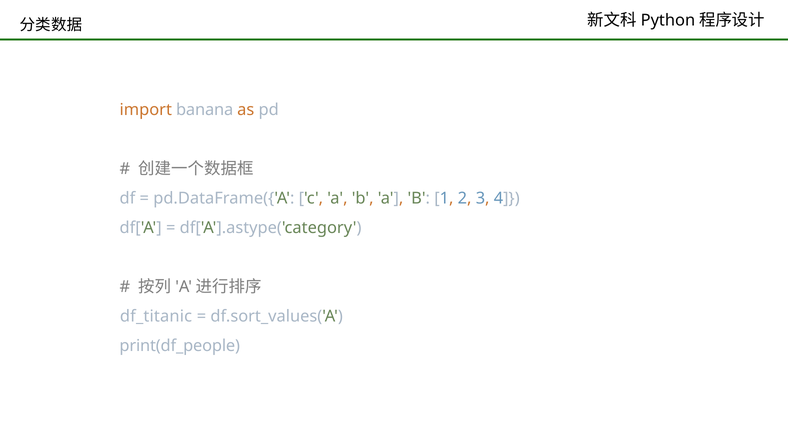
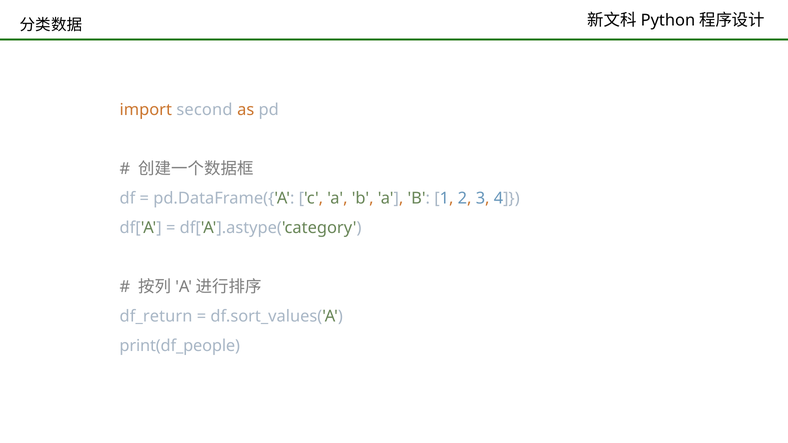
banana: banana -> second (204, 110)
df_titanic: df_titanic -> df_return (156, 317)
